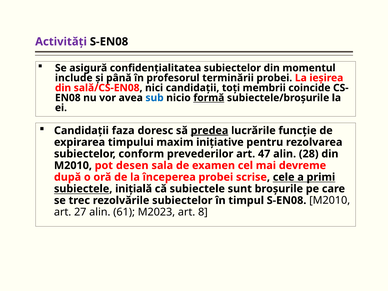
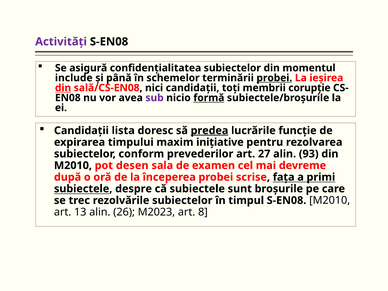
profesorul: profesorul -> schemelor (173, 78)
probei underline: none -> present (274, 78)
din underline: none -> present (63, 88)
coincide: coincide -> corupţie (309, 88)
sub colour: blue -> purple (155, 98)
faza: faza -> lista (123, 131)
47: 47 -> 27 (264, 154)
28: 28 -> 93 (309, 154)
cele: cele -> faţa (284, 177)
iniţială: iniţială -> despre (134, 189)
27: 27 -> 13 (80, 212)
61: 61 -> 26 (124, 212)
